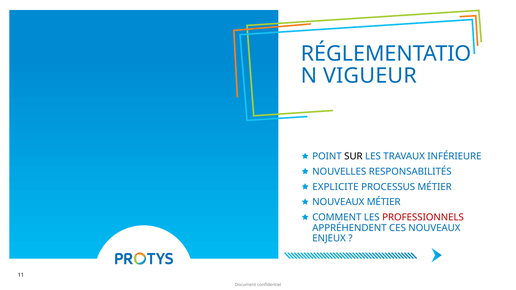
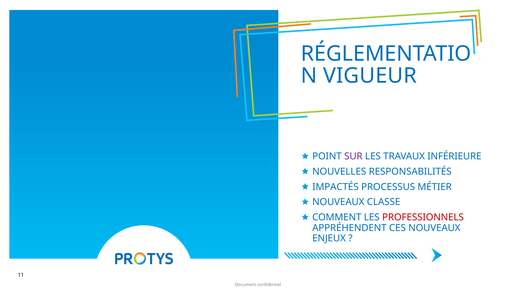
SUR colour: black -> purple (353, 156)
EXPLICITE: EXPLICITE -> IMPACTÉS (336, 187)
NOUVEAUX MÉTIER: MÉTIER -> CLASSE (384, 202)
